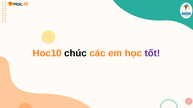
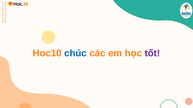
chúc colour: black -> blue (76, 53)
